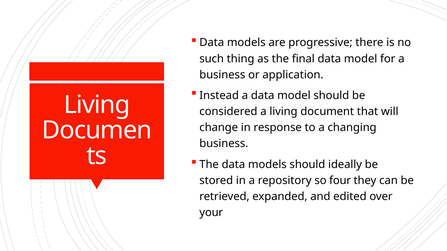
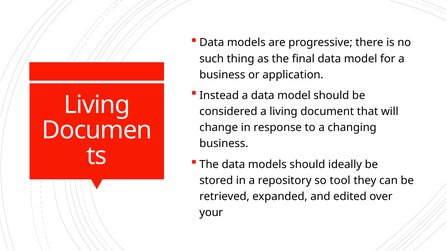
four: four -> tool (340, 181)
